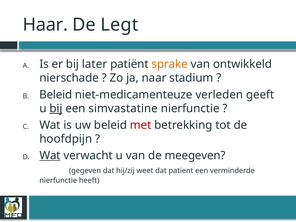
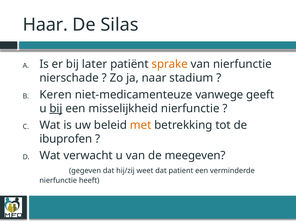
Legt: Legt -> Silas (120, 25)
van ontwikkeld: ontwikkeld -> nierfunctie (242, 64)
Beleid: Beleid -> Keren (56, 95)
verleden: verleden -> vanwege (219, 95)
simvastatine: simvastatine -> misselijkheid (123, 108)
met colour: red -> orange (141, 125)
hoofdpijn: hoofdpijn -> ibuprofen (66, 139)
Wat underline: present -> none (50, 156)
